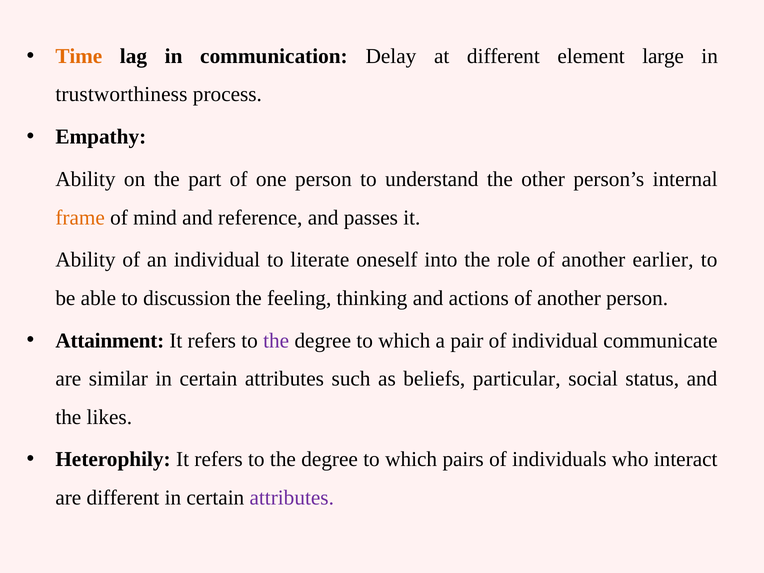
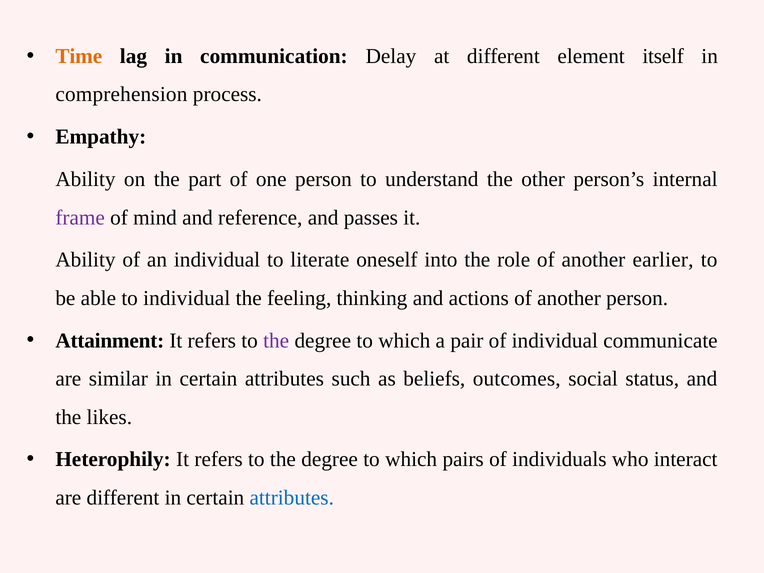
large: large -> itself (663, 56)
trustworthiness: trustworthiness -> comprehension (121, 94)
frame colour: orange -> purple (80, 218)
to discussion: discussion -> individual (187, 298)
particular: particular -> outcomes (517, 379)
attributes colour: purple -> blue (292, 498)
